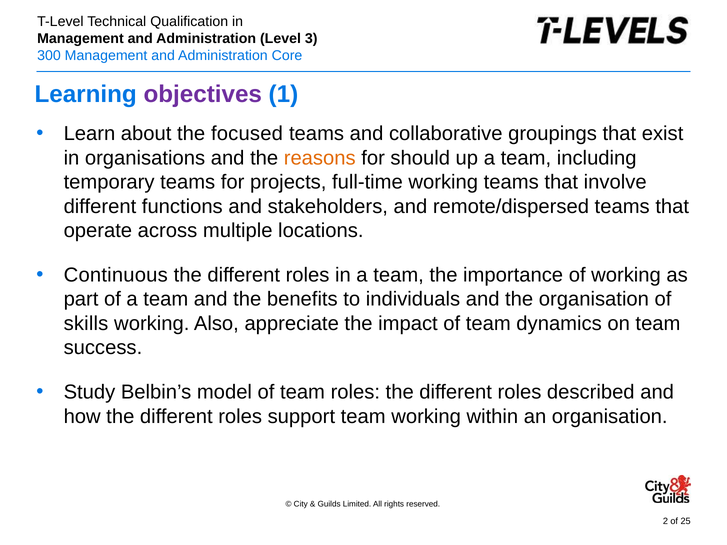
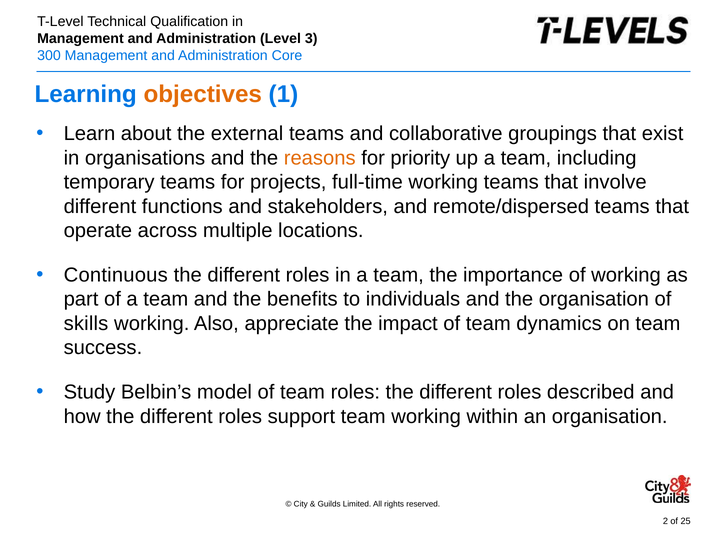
objectives colour: purple -> orange (203, 94)
focused: focused -> external (247, 134)
should: should -> priority (420, 158)
